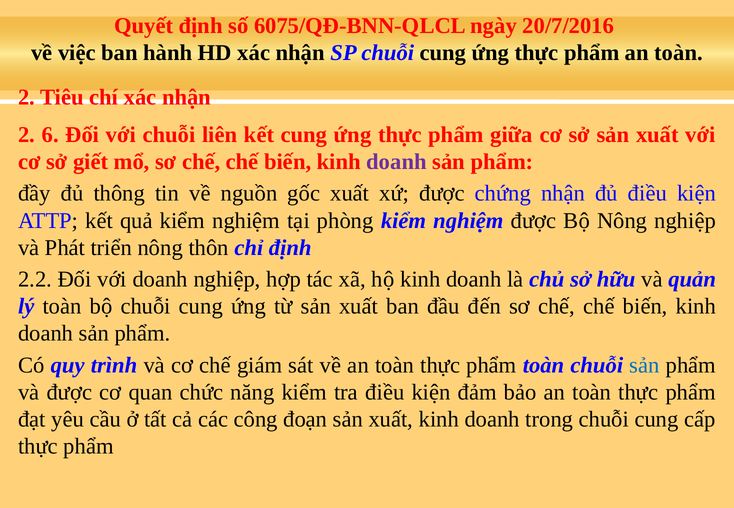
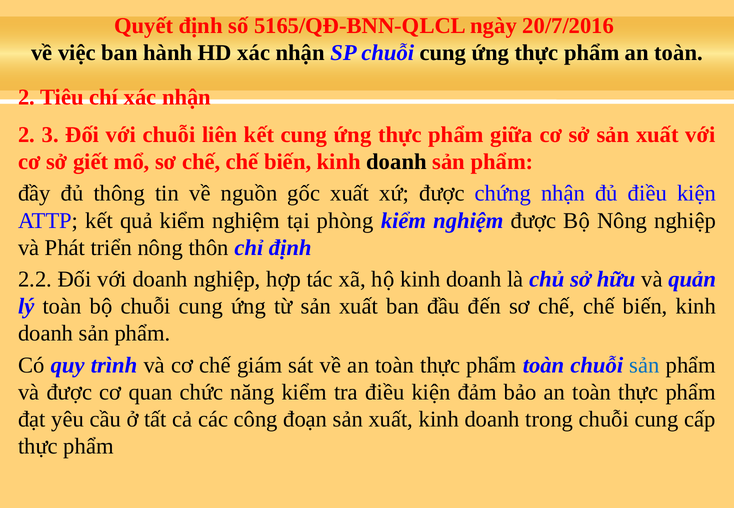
6075/QĐ-BNN-QLCL: 6075/QĐ-BNN-QLCL -> 5165/QĐ-BNN-QLCL (360, 26)
6: 6 -> 3 (50, 135)
doanh colour: purple -> black (397, 162)
